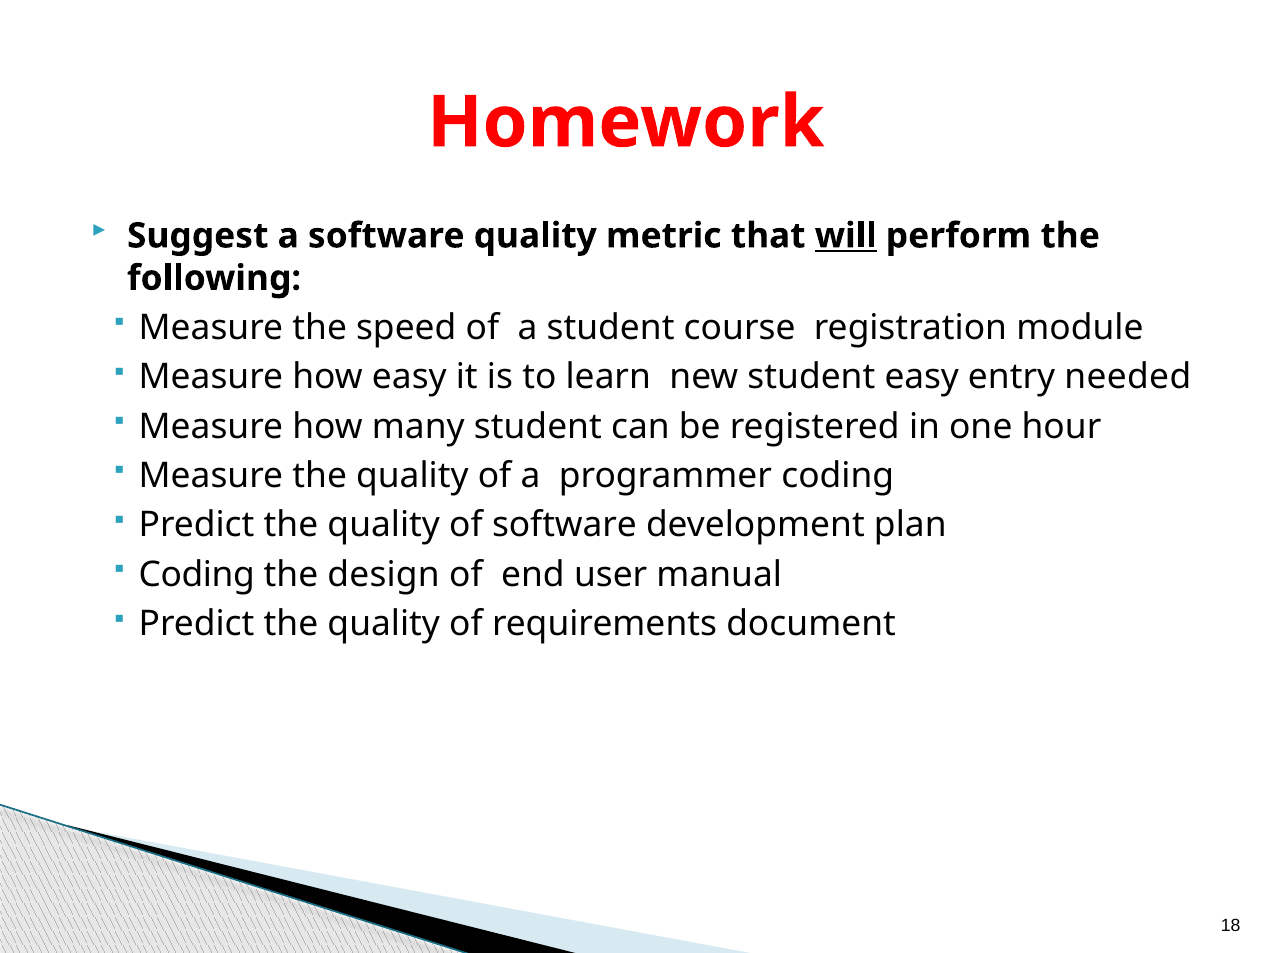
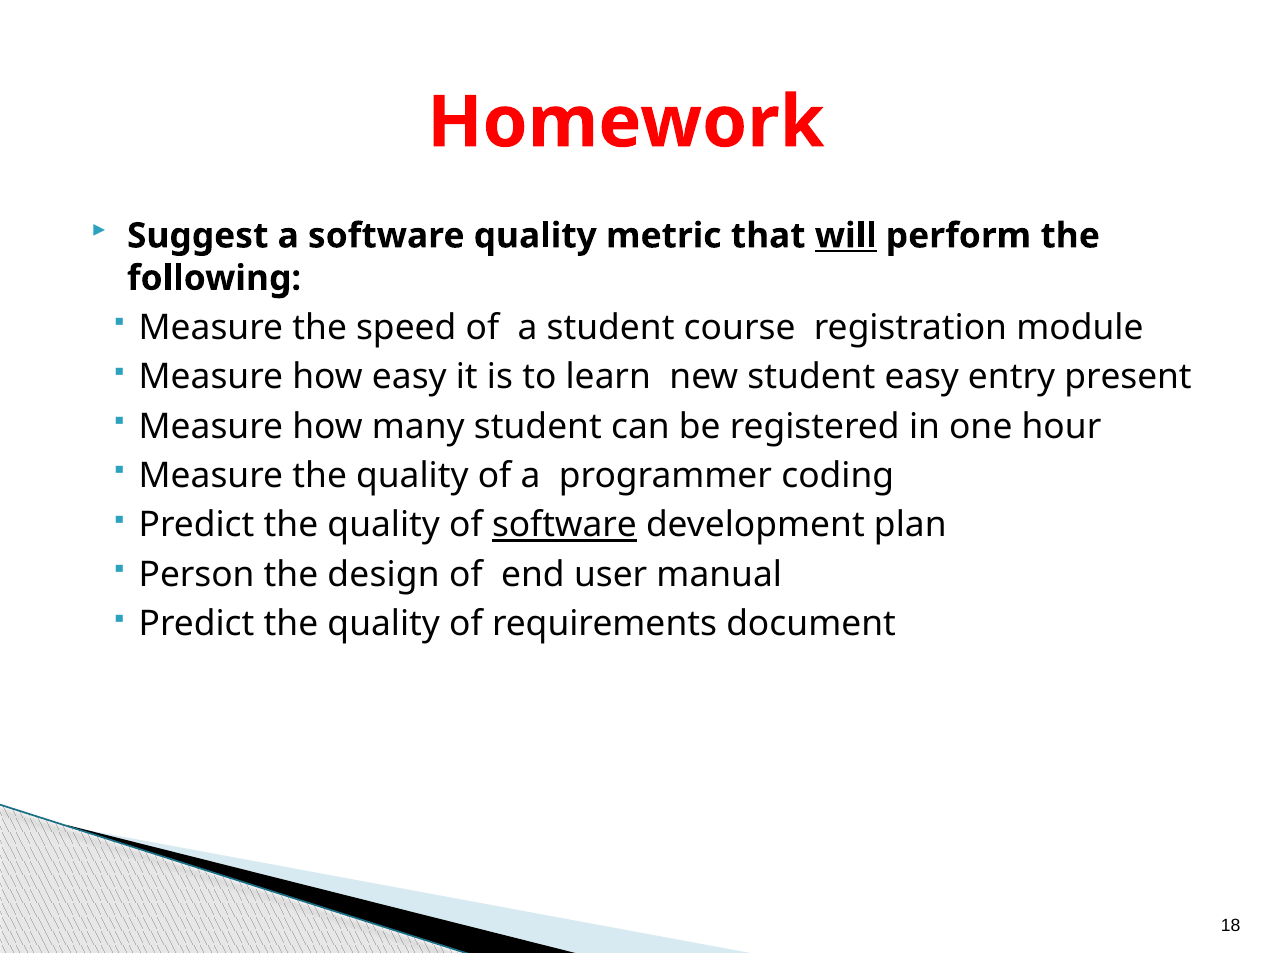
needed: needed -> present (1128, 377)
software underline: none -> present (564, 525)
Coding: Coding -> Person (197, 575)
